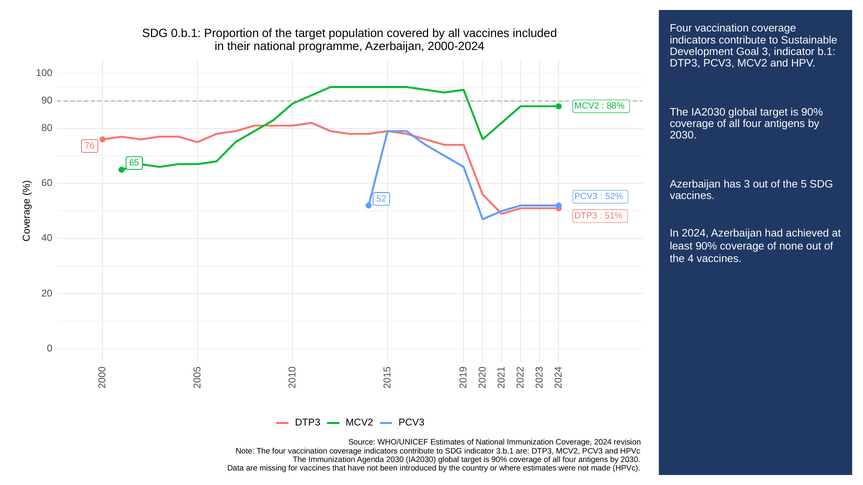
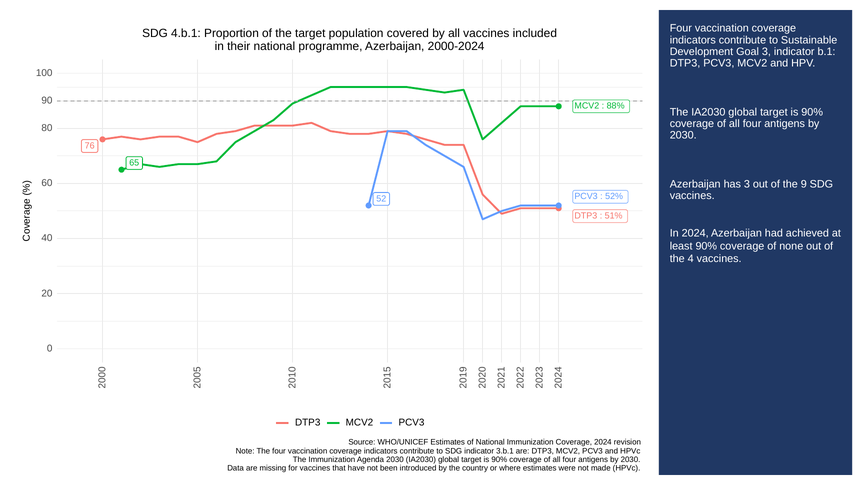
0.b.1: 0.b.1 -> 4.b.1 (186, 33)
the 5: 5 -> 9 (804, 184)
